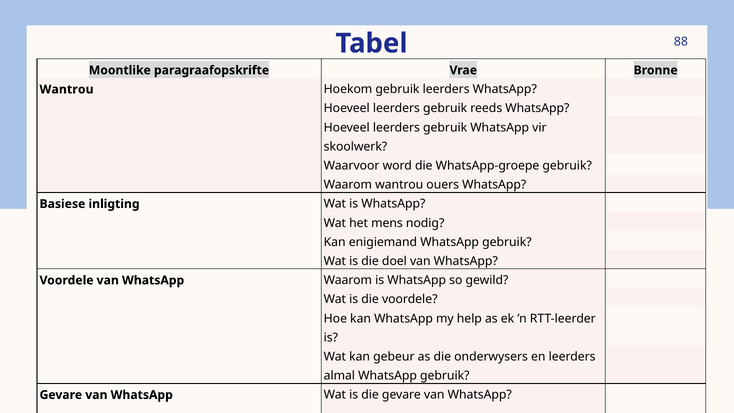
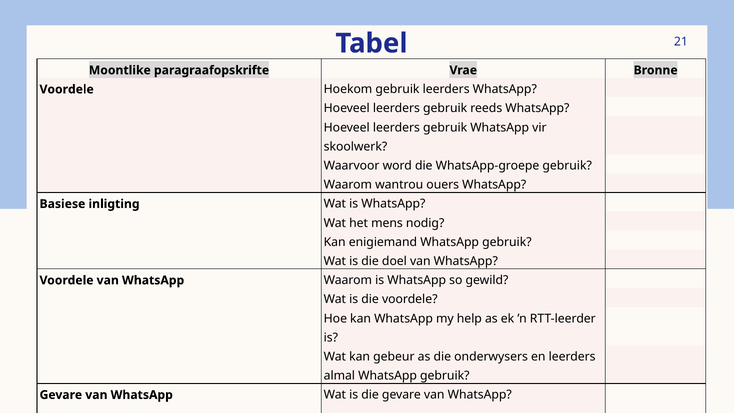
88: 88 -> 21 (681, 42)
Wantrou: Wantrou -> Voordele (67, 89)
